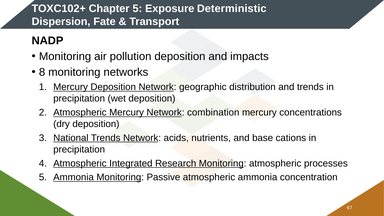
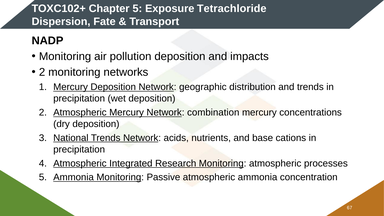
Deterministic: Deterministic -> Tetrachloride (232, 9)
8: 8 -> 2 (42, 72)
